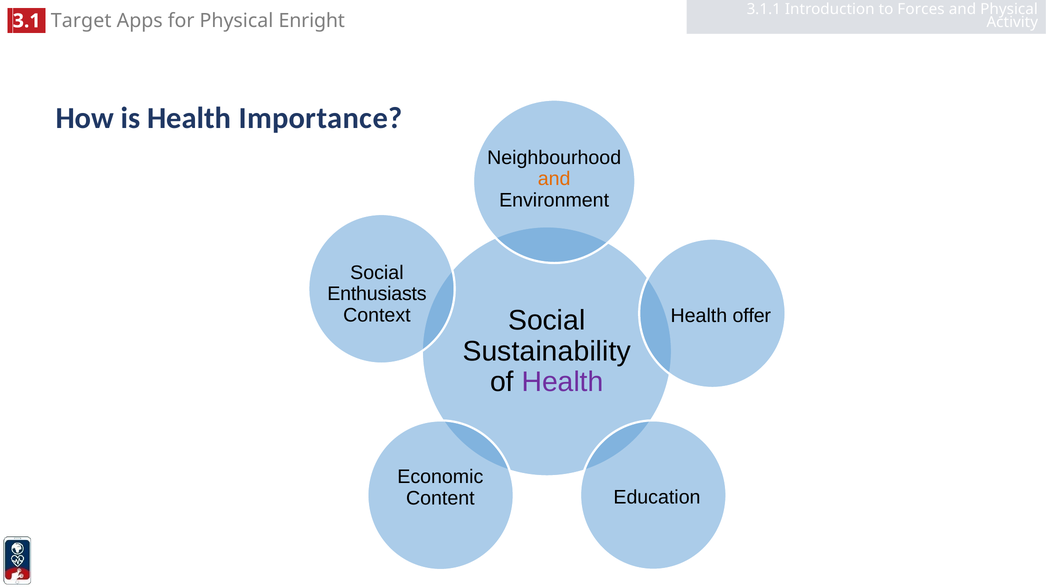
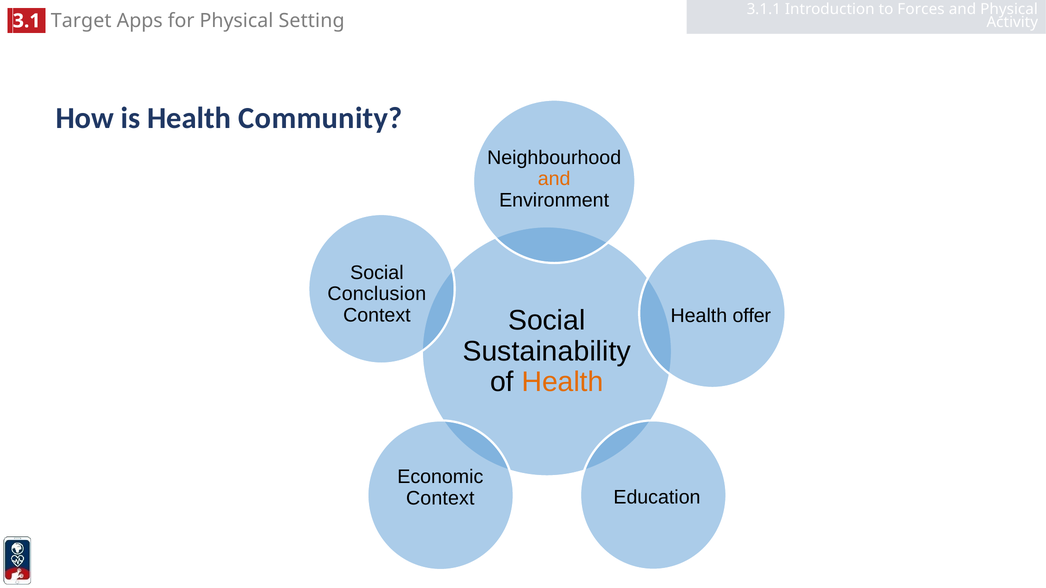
Enright: Enright -> Setting (312, 21)
Importance: Importance -> Community (320, 118)
Enthusiasts: Enthusiasts -> Conclusion (377, 294)
Health colour: purple -> orange (563, 382)
Content: Content -> Context (440, 499)
